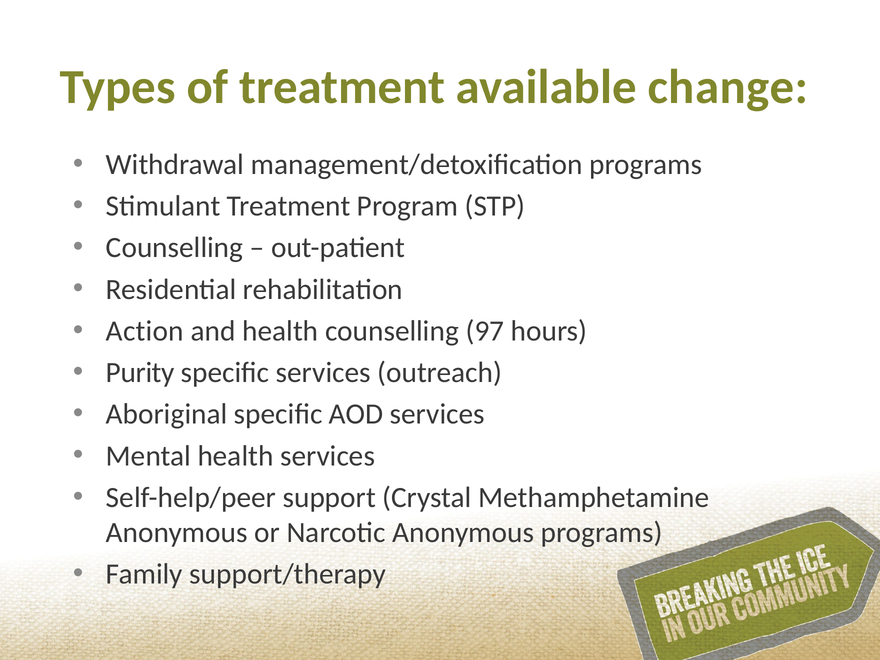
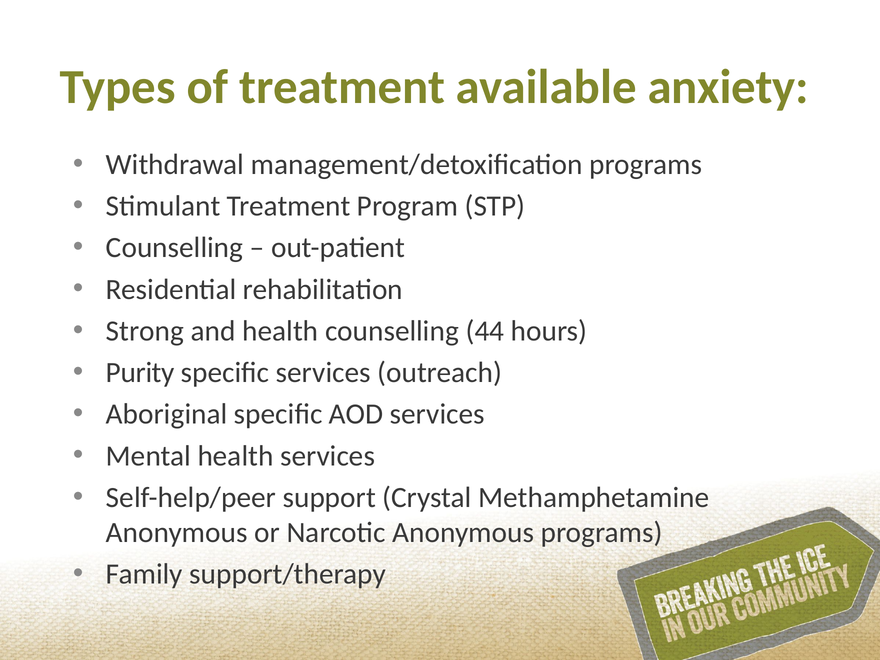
change: change -> anxiety (728, 87)
Action: Action -> Strong (145, 331)
97: 97 -> 44 (485, 331)
